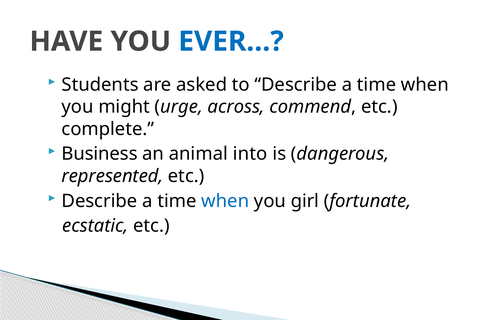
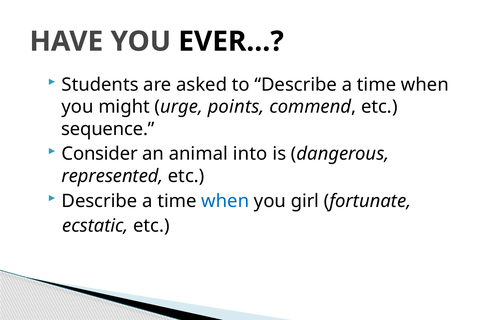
EVER… colour: blue -> black (231, 41)
across: across -> points (236, 107)
complete: complete -> sequence (108, 129)
Business: Business -> Consider (100, 154)
